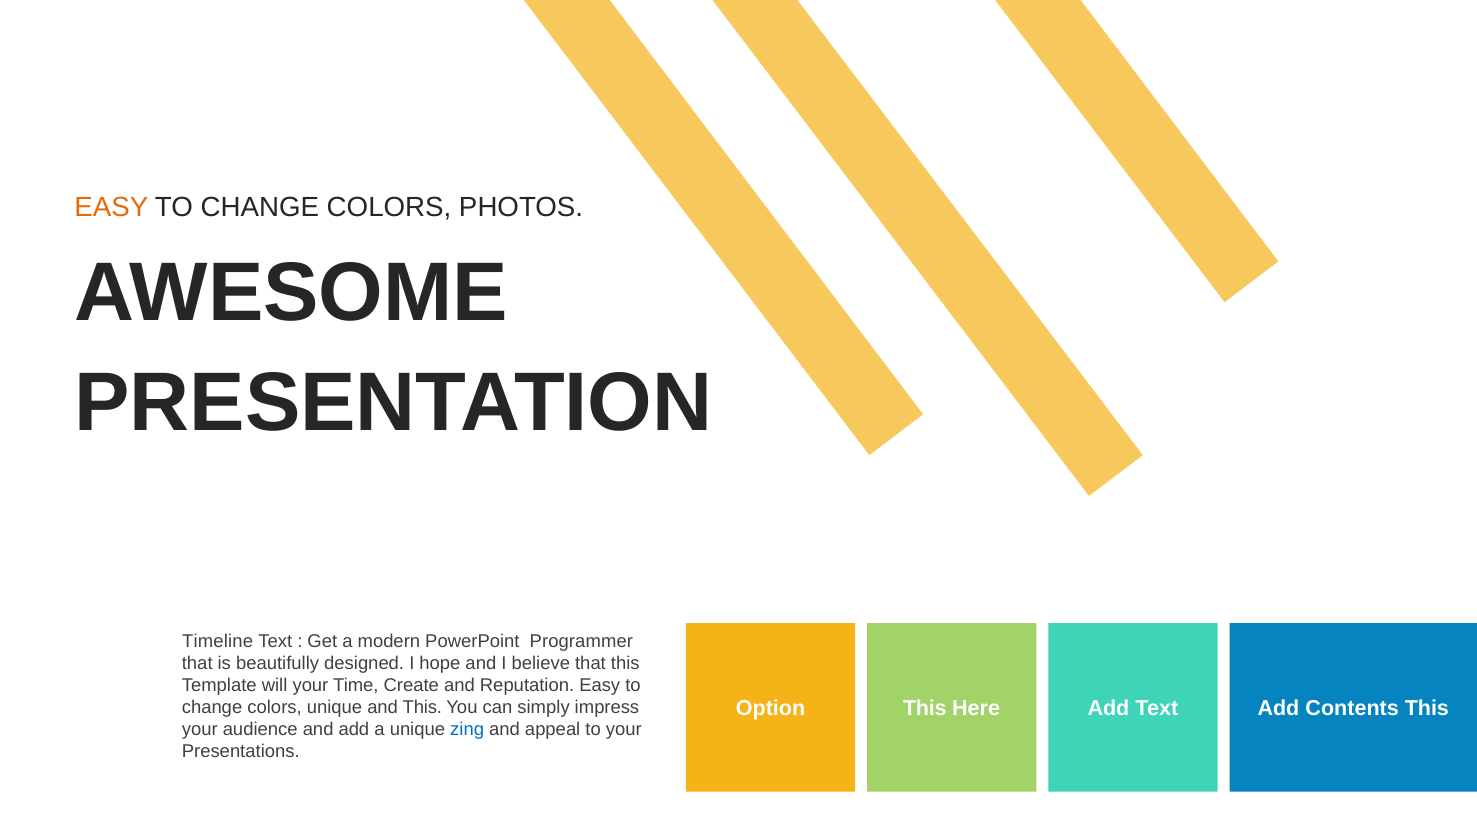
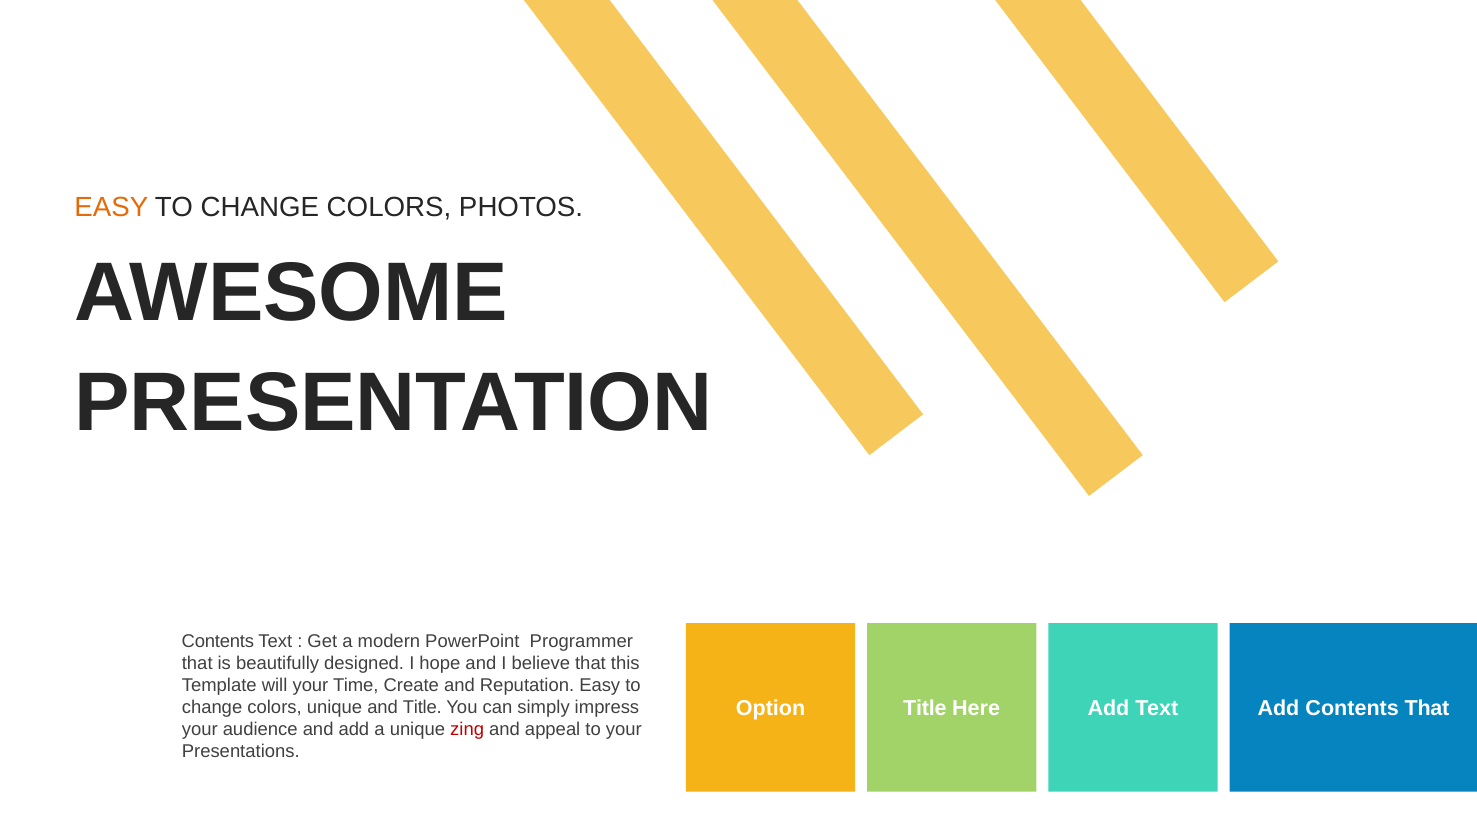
Timeline: Timeline -> Contents (218, 641)
Option This: This -> Title (925, 709)
Contents This: This -> That (1427, 709)
and This: This -> Title (422, 707)
zing colour: blue -> red (467, 730)
